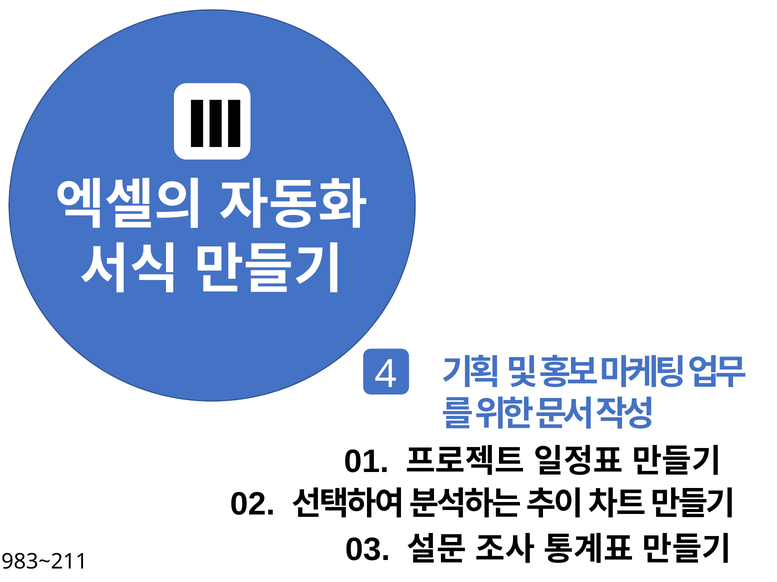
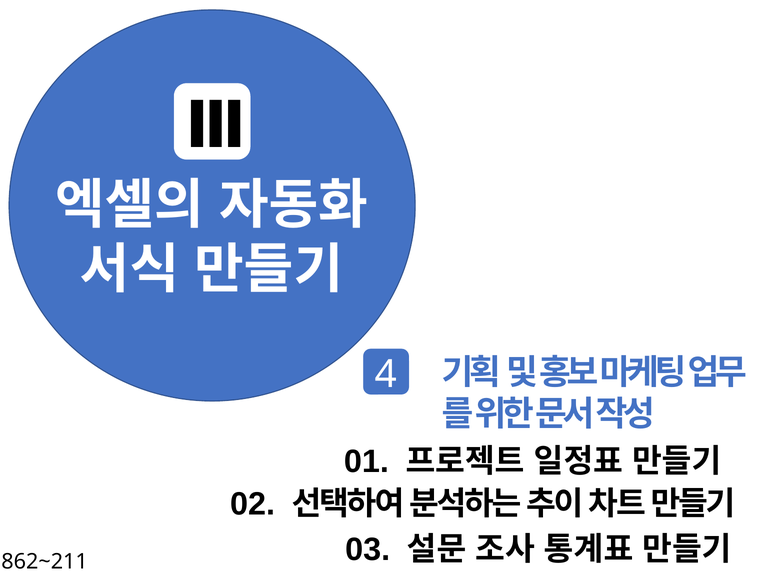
983~211: 983~211 -> 862~211 (45, 562)
